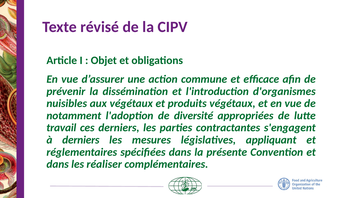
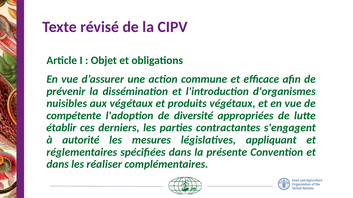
notamment: notamment -> compétente (74, 116)
travail: travail -> établir (61, 128)
à derniers: derniers -> autorité (81, 140)
